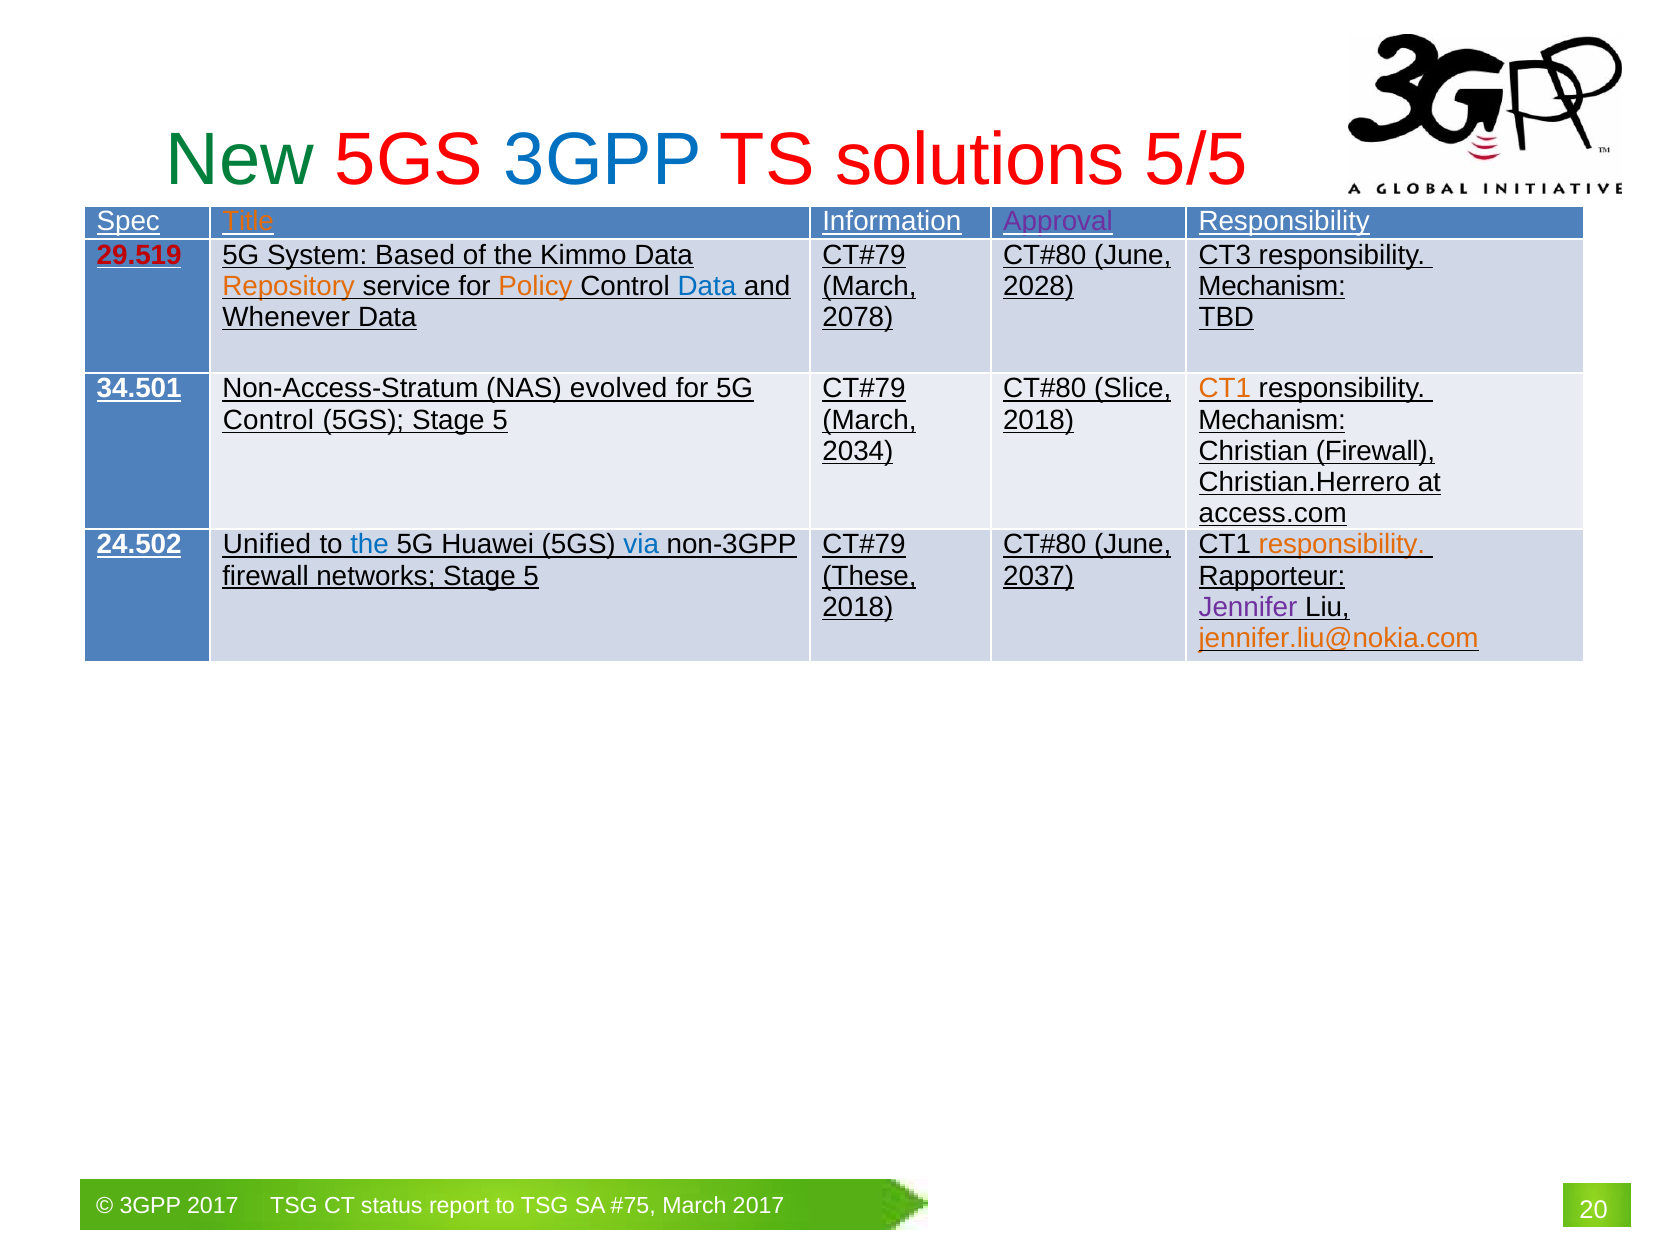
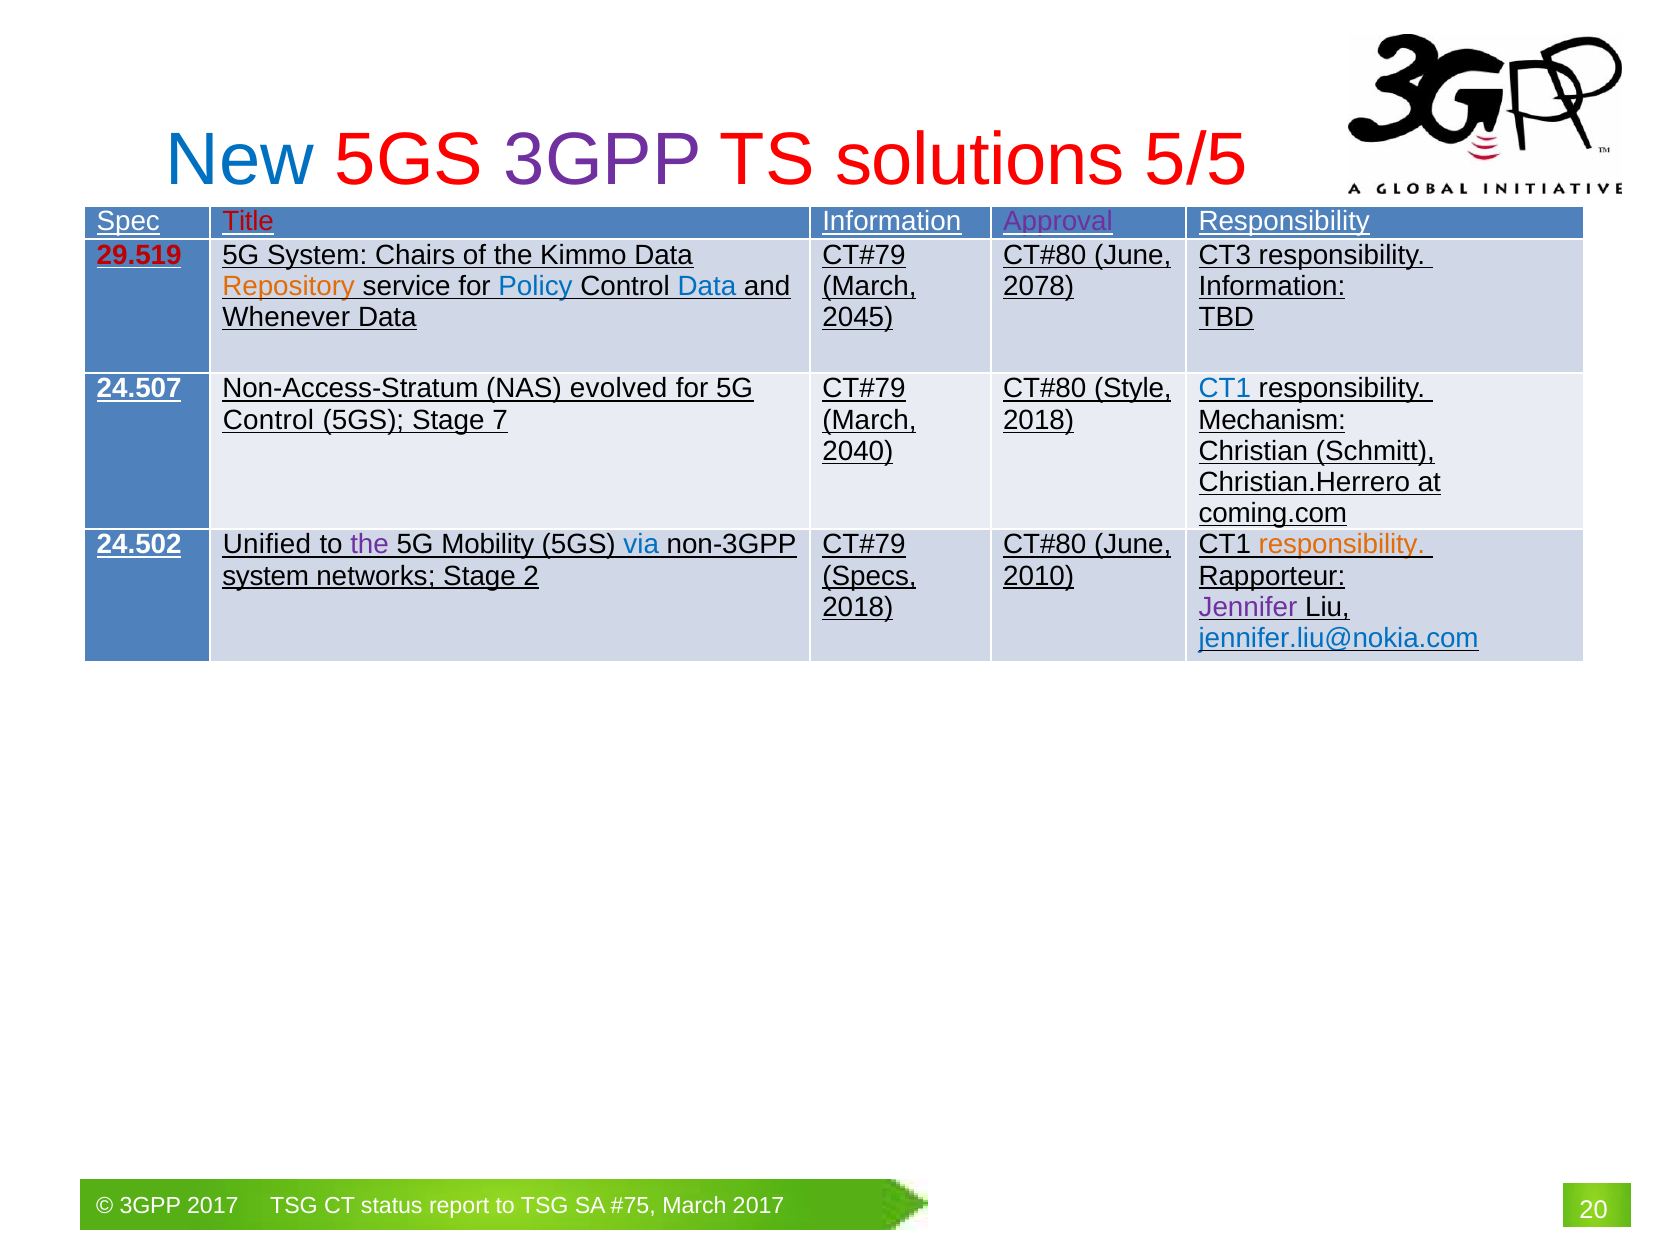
New colour: green -> blue (240, 160)
3GPP colour: blue -> purple (603, 160)
Title colour: orange -> red (248, 222)
Based: Based -> Chairs (415, 255)
Policy colour: orange -> blue (535, 286)
2028: 2028 -> 2078 (1039, 286)
Mechanism: Mechanism -> Information (1272, 286)
2078: 2078 -> 2045 (858, 317)
34.501: 34.501 -> 24.507 (139, 389)
Slice: Slice -> Style (1133, 389)
CT1 colour: orange -> blue (1225, 389)
5GS Stage 5: 5 -> 7 (500, 420)
2034: 2034 -> 2040 (858, 451)
Christian Firewall: Firewall -> Schmitt (1375, 451)
access.com: access.com -> coming.com (1273, 513)
the colour: blue -> purple (370, 545)
Huawei: Huawei -> Mobility (488, 545)
firewall: firewall -> system (266, 576)
networks Stage 5: 5 -> 2 (531, 576)
These: These -> Specs (870, 576)
2037: 2037 -> 2010 (1039, 576)
jennifer.liu@nokia.com colour: orange -> blue (1339, 638)
